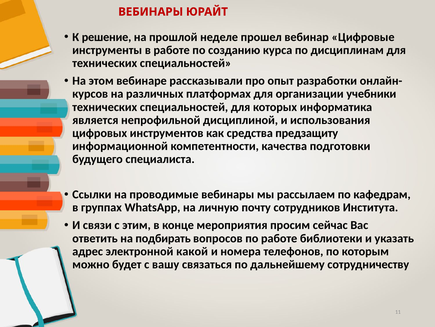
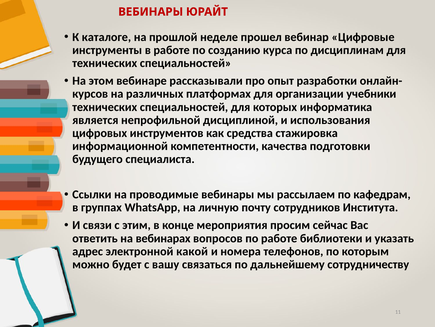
решение: решение -> каталоге (106, 37)
предзащиту: предзащиту -> стажировка (307, 133)
подбирать: подбирать -> вебинарах (163, 238)
